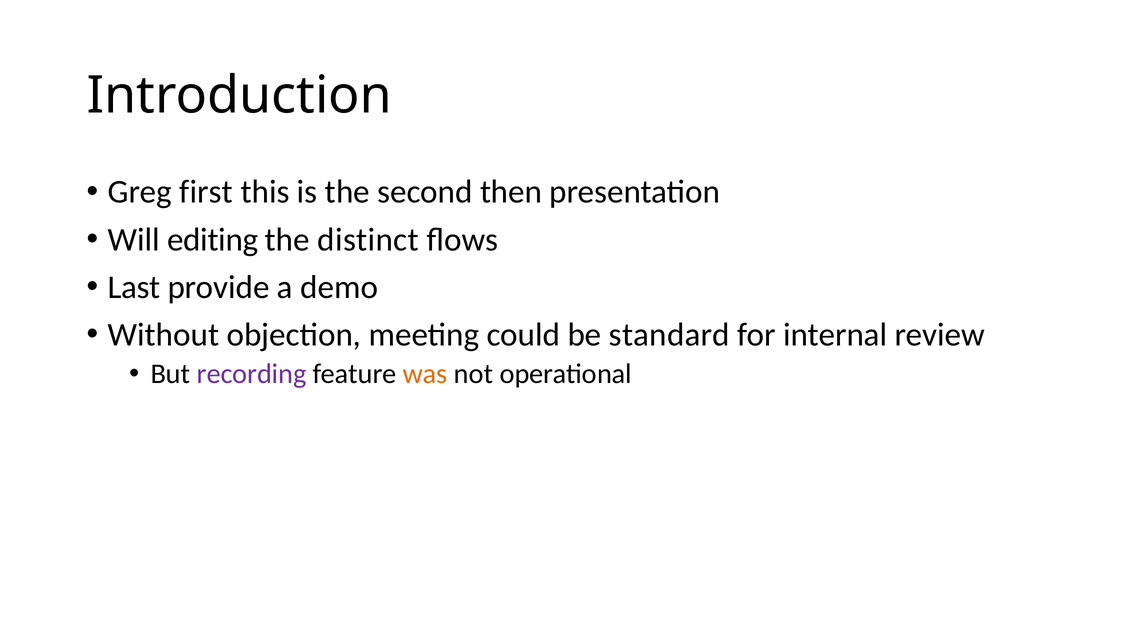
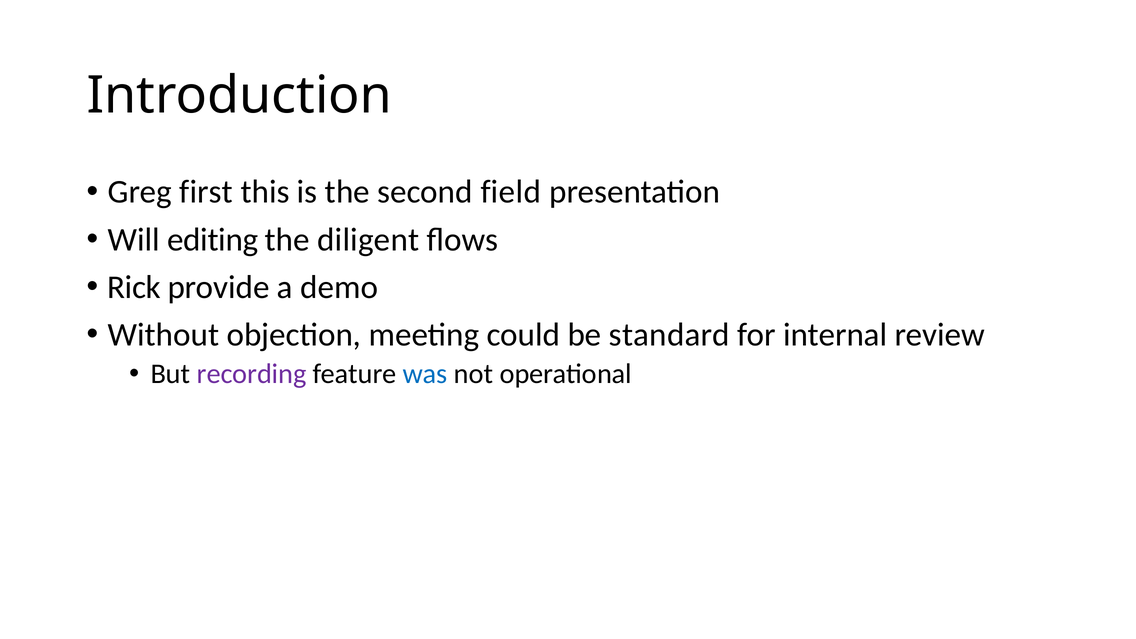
then: then -> field (511, 192)
distinct: distinct -> diligent (368, 240)
Last: Last -> Rick (134, 287)
was colour: orange -> blue (425, 374)
